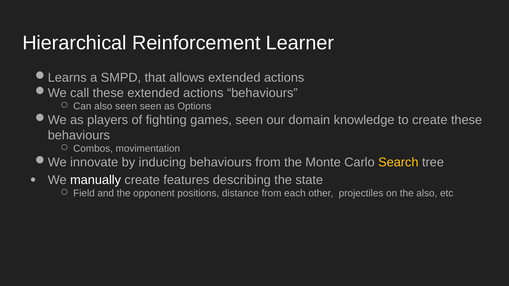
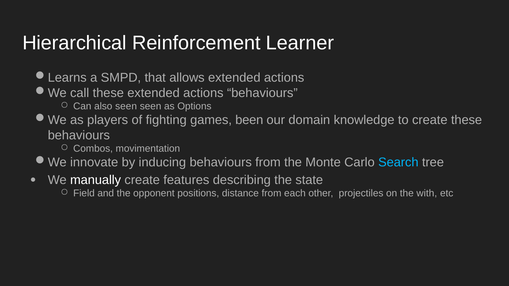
games seen: seen -> been (249, 120)
Search colour: yellow -> light blue (398, 163)
the also: also -> with (427, 194)
